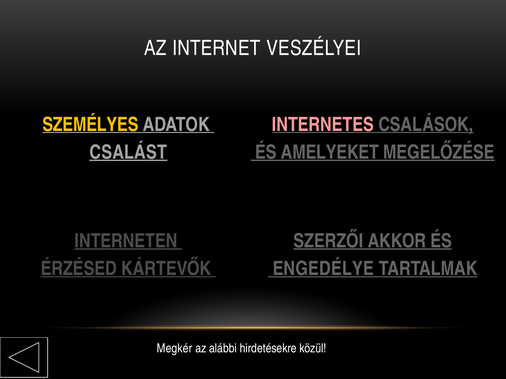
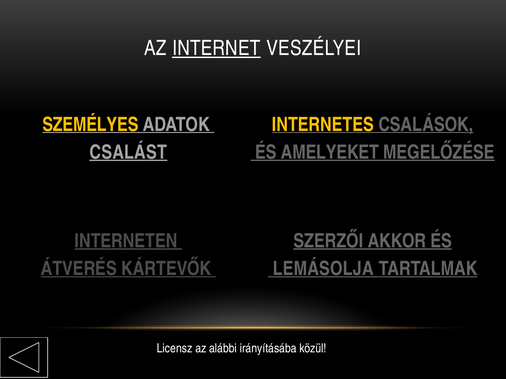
INTERNET underline: none -> present (216, 48)
INTERNETES colour: pink -> yellow (323, 125)
ÉRZÉSED: ÉRZÉSED -> ÁTVERÉS (79, 269)
ENGEDÉLYE: ENGEDÉLYE -> LEMÁSOLJA (323, 269)
Megkér: Megkér -> Licensz (175, 349)
hirdetésekre: hirdetésekre -> irányításába (268, 349)
